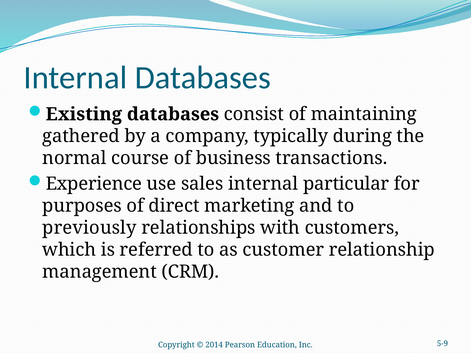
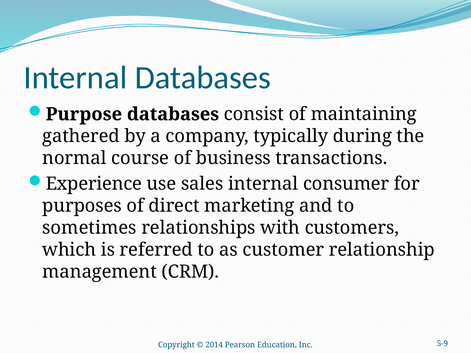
Existing: Existing -> Purpose (84, 114)
particular: particular -> consumer (346, 184)
previously: previously -> sometimes (89, 228)
